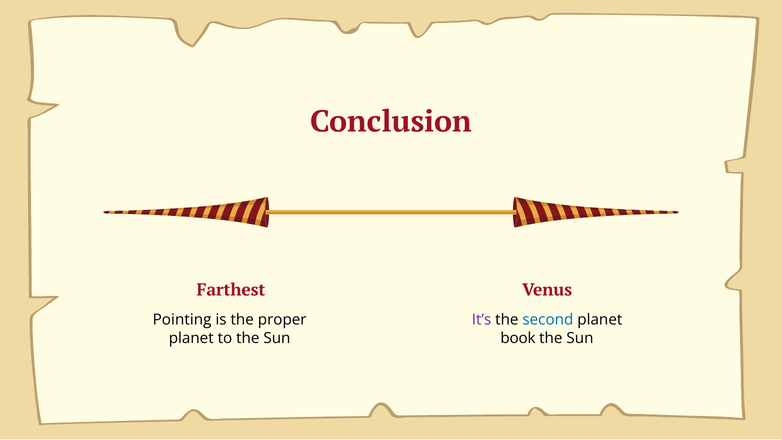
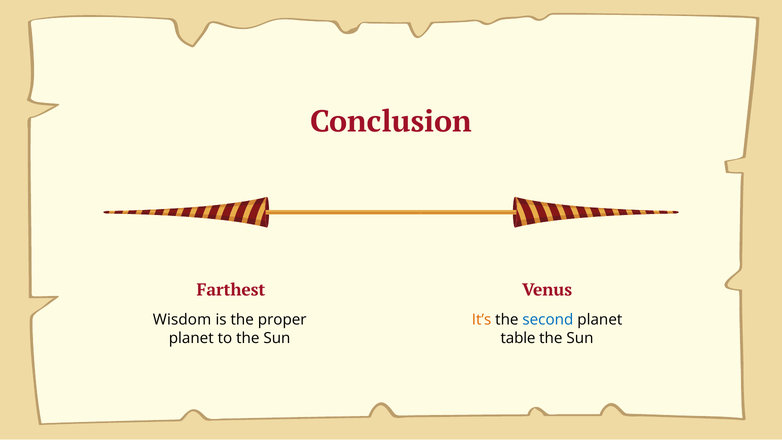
Pointing: Pointing -> Wisdom (182, 320)
It’s colour: purple -> orange (482, 320)
book: book -> table (518, 338)
